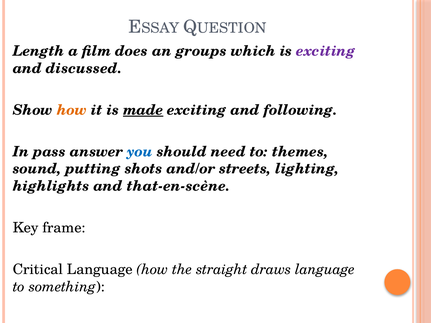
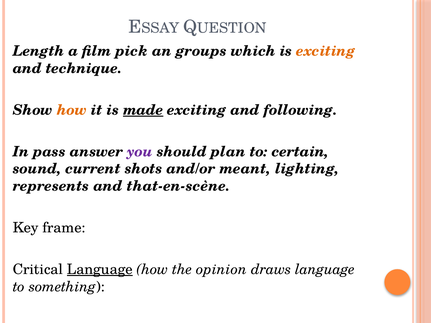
does: does -> pick (132, 51)
exciting colour: purple -> orange (326, 51)
discussed: discussed -> technique (84, 68)
you colour: blue -> purple (140, 152)
need: need -> plan (228, 152)
themes: themes -> certain (300, 152)
putting: putting -> current (93, 169)
streets: streets -> meant (245, 169)
highlights: highlights -> represents (51, 186)
Language underline: none -> present (100, 270)
straight: straight -> opinion (222, 270)
